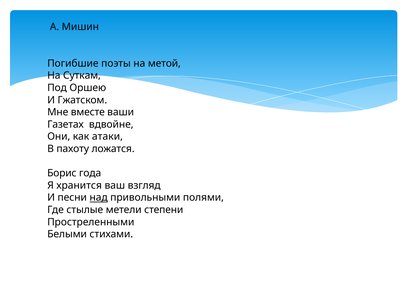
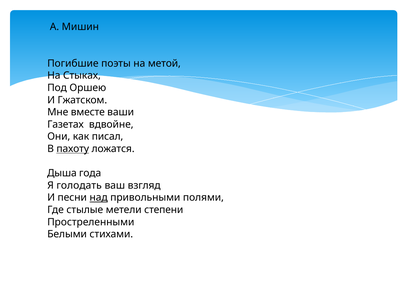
Суткам: Суткам -> Стыках (82, 76)
атаки: атаки -> писал (108, 137)
пахоту underline: none -> present (73, 149)
Борис: Борис -> Дыша (62, 173)
хранится: хранится -> голодать (79, 186)
